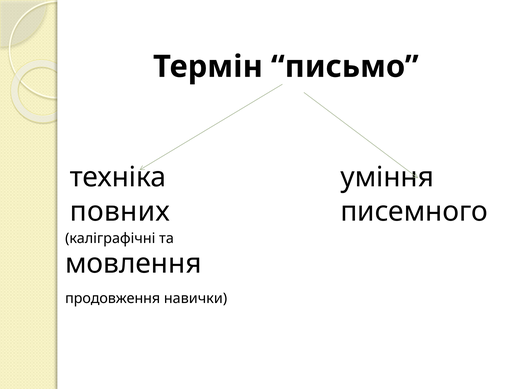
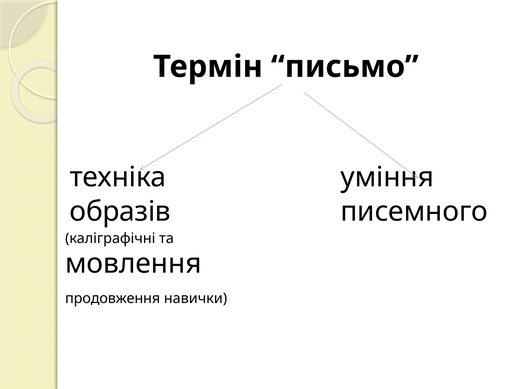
повних: повних -> образів (120, 211)
